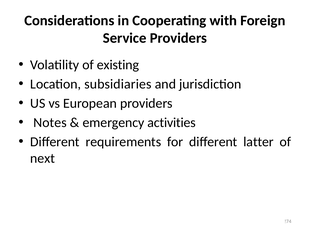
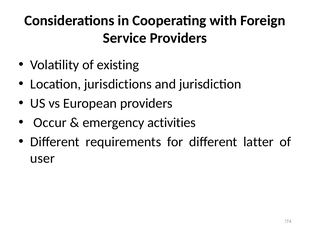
subsidiaries: subsidiaries -> jurisdictions (118, 84)
Notes: Notes -> Occur (50, 123)
next: next -> user (43, 159)
